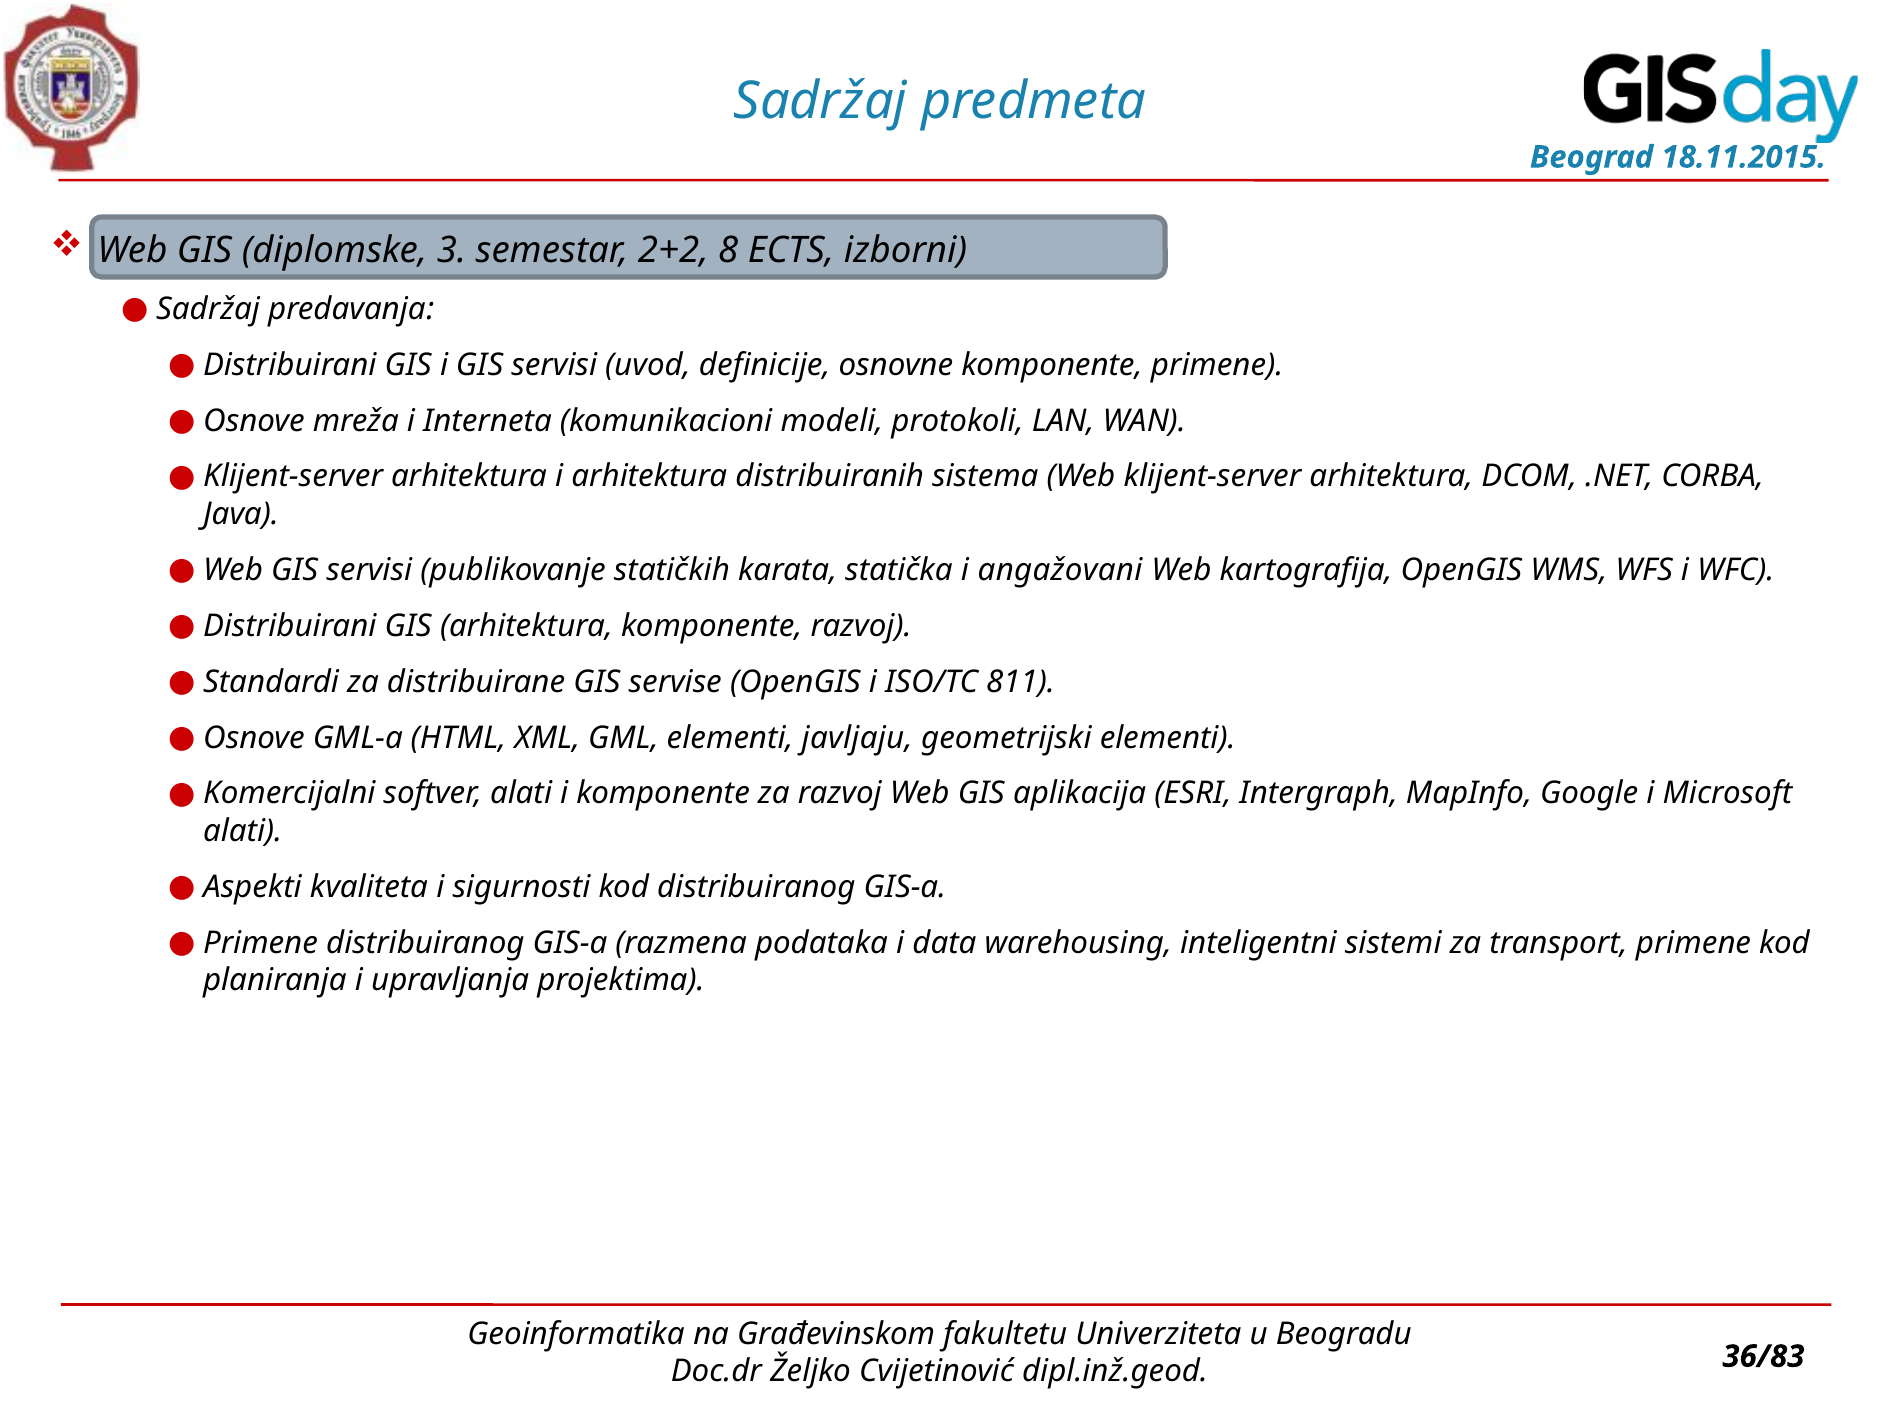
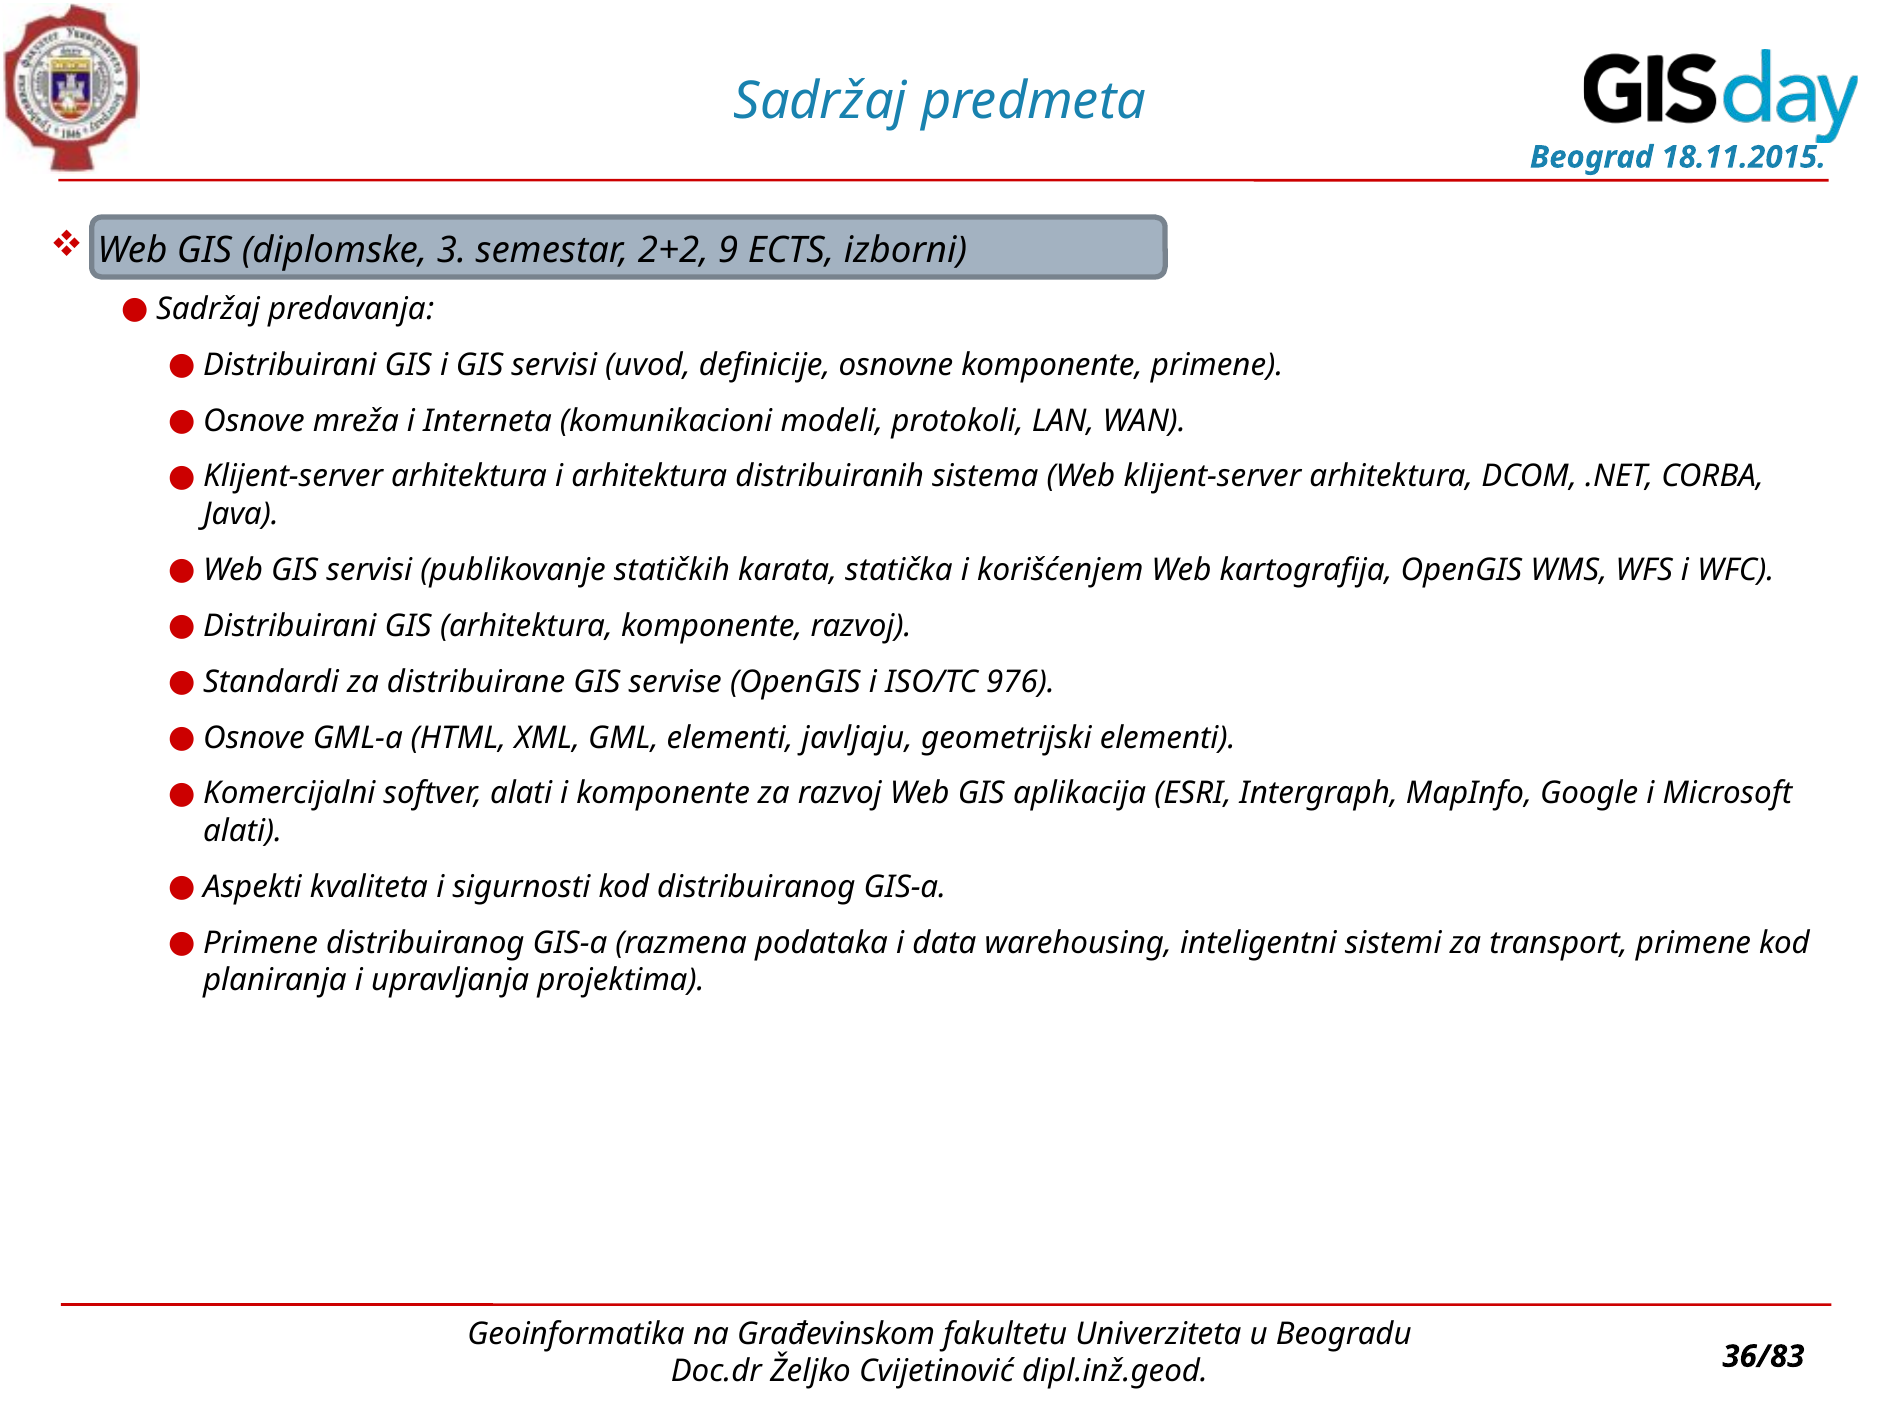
8: 8 -> 9 (728, 250)
angažovani: angažovani -> korišćenjem (1060, 570)
811: 811 -> 976 (1021, 682)
